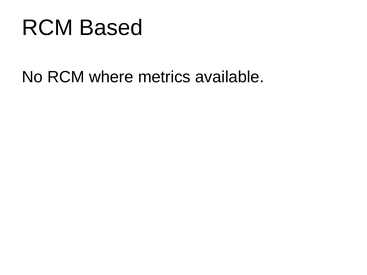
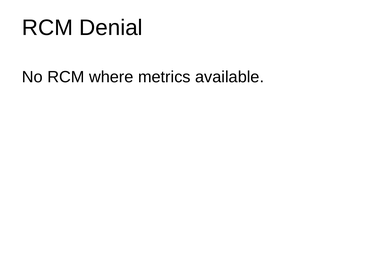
Based: Based -> Denial (111, 28)
